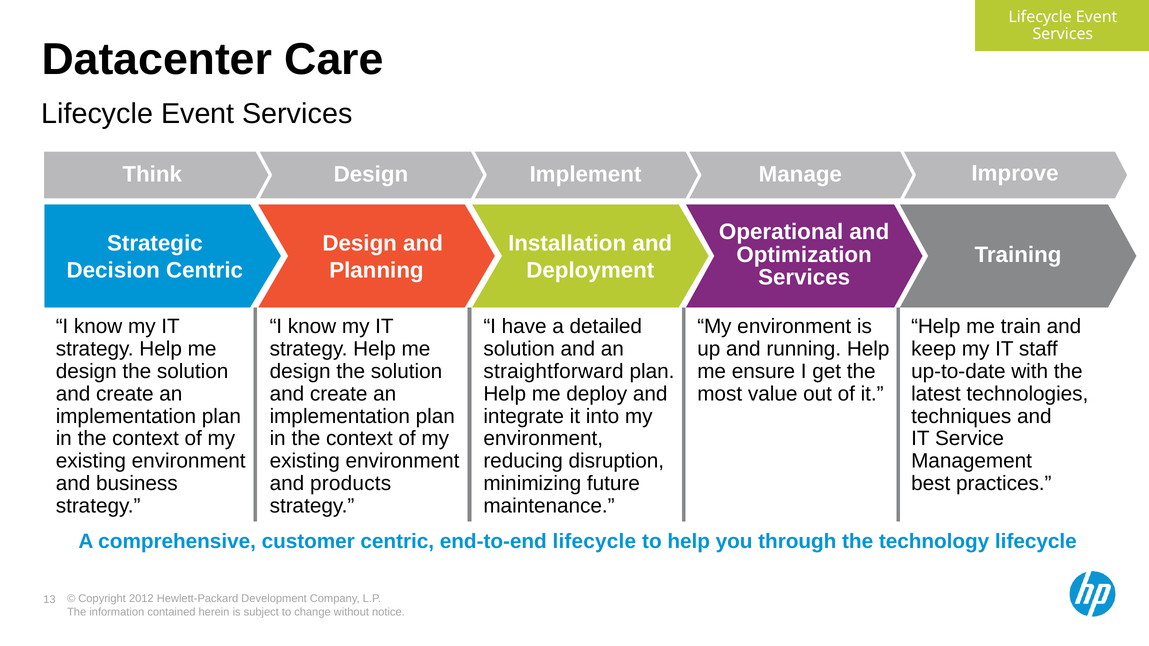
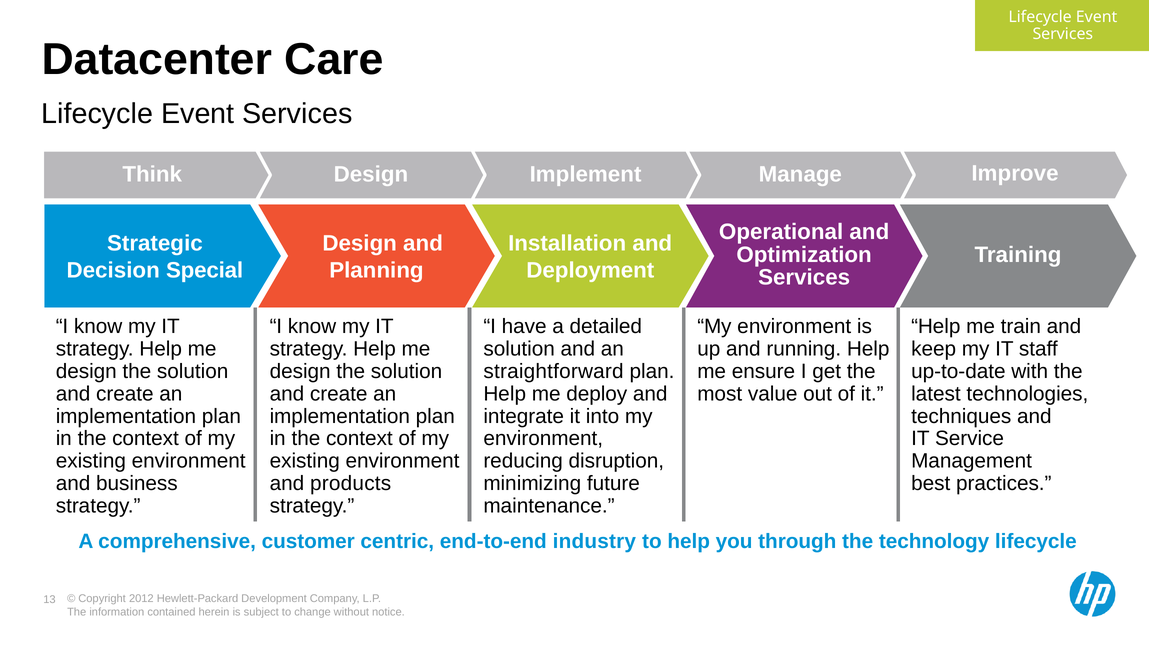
Decision Centric: Centric -> Special (205, 270)
end-to-end lifecycle: lifecycle -> industry (594, 542)
